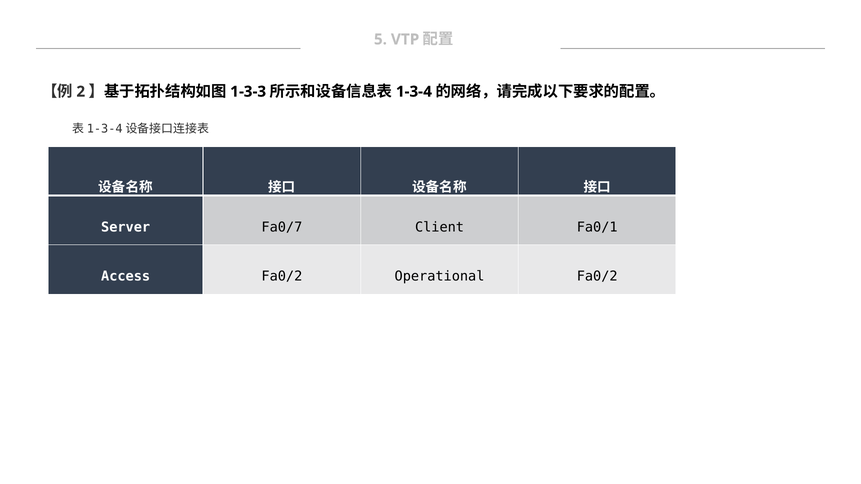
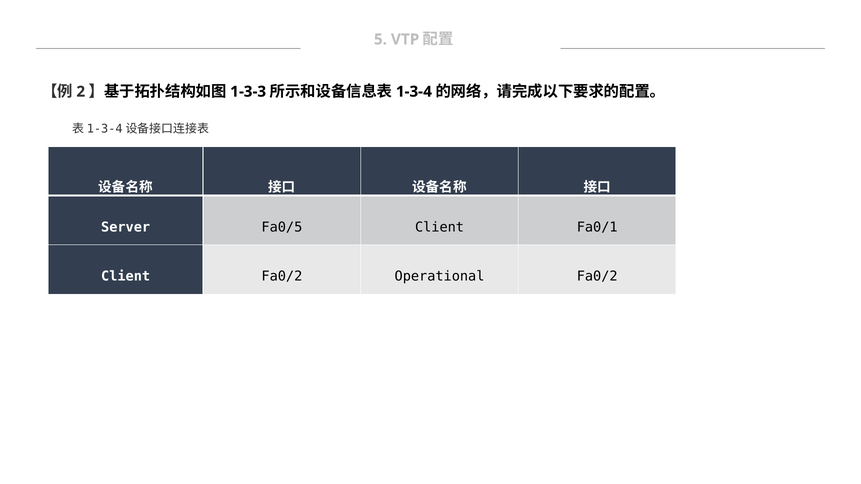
Fa0/7: Fa0/7 -> Fa0/5 (282, 227)
Access: Access -> Client (126, 277)
